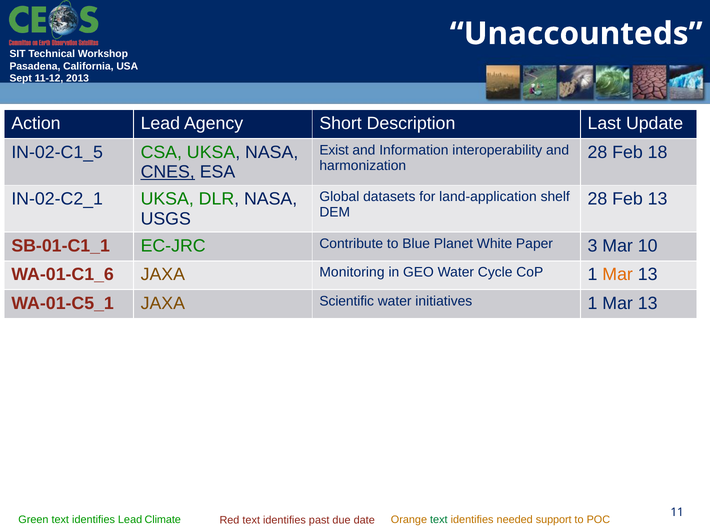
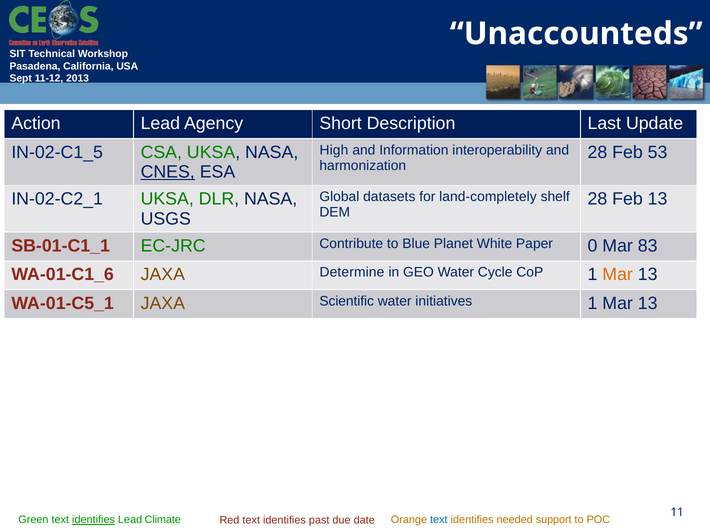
Exist: Exist -> High (334, 150)
18: 18 -> 53 (658, 152)
land-application: land-application -> land-completely (488, 197)
3: 3 -> 0 (593, 246)
10: 10 -> 83 (648, 246)
Monitoring: Monitoring -> Determine (352, 273)
identifies underline: none -> present (94, 520)
text colour: green -> blue (439, 520)
